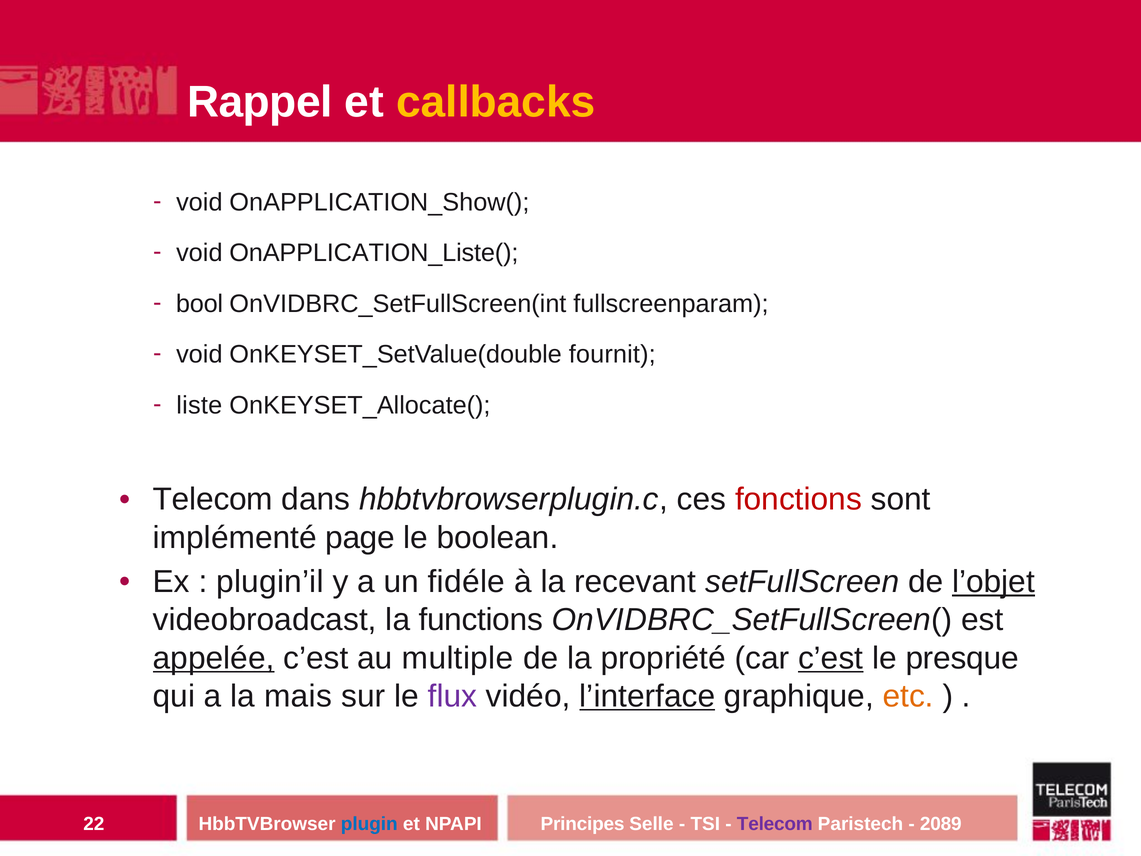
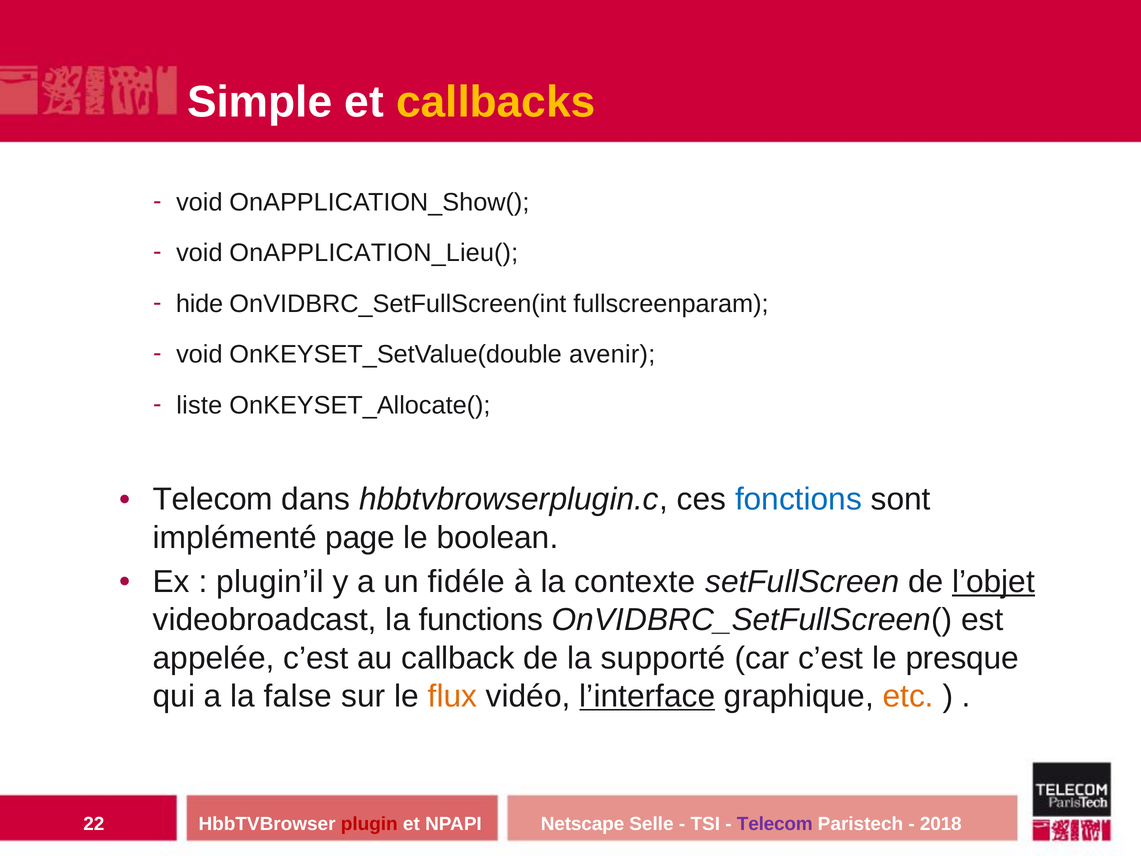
Rappel: Rappel -> Simple (260, 102)
OnAPPLICATION_Liste(: OnAPPLICATION_Liste( -> OnAPPLICATION_Lieu( (374, 253)
bool: bool -> hide (200, 304)
fournit: fournit -> avenir (612, 354)
fonctions colour: red -> blue (798, 499)
recevant: recevant -> contexte (635, 582)
appelée underline: present -> none (214, 658)
multiple: multiple -> callback (458, 658)
propriété: propriété -> supporté (663, 658)
c’est underline: present -> none (831, 658)
mais: mais -> false (298, 696)
flux colour: purple -> orange (453, 696)
plugin colour: blue -> red (369, 824)
Principes: Principes -> Netscape (582, 824)
2089: 2089 -> 2018 (941, 824)
